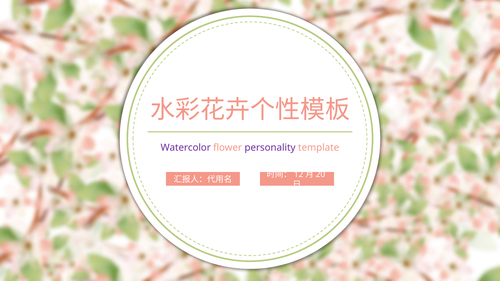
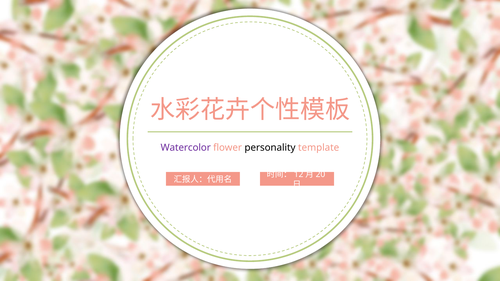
personality colour: purple -> black (270, 148)
